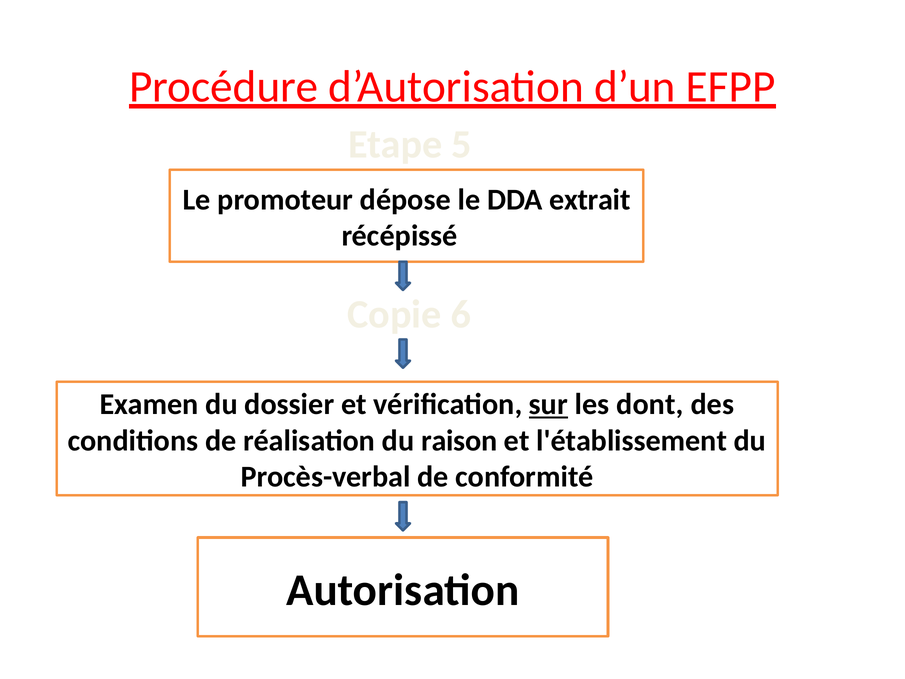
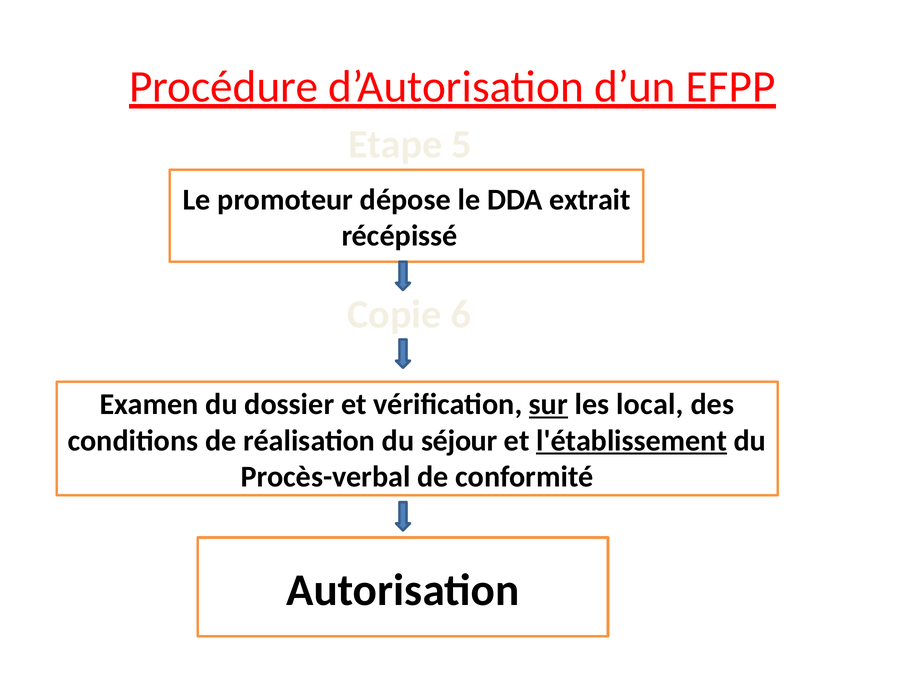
dont: dont -> local (650, 404)
raison: raison -> séjour (459, 440)
l'établissement underline: none -> present (632, 440)
